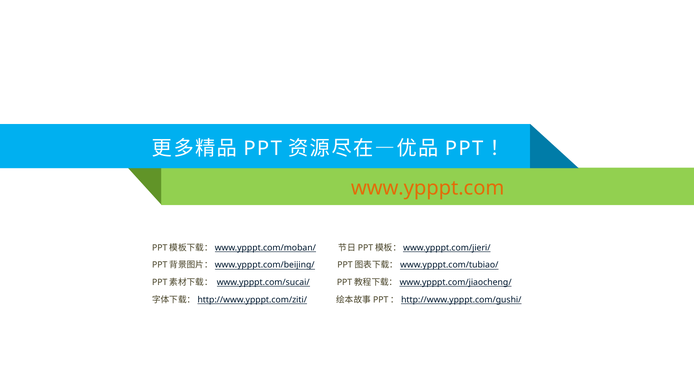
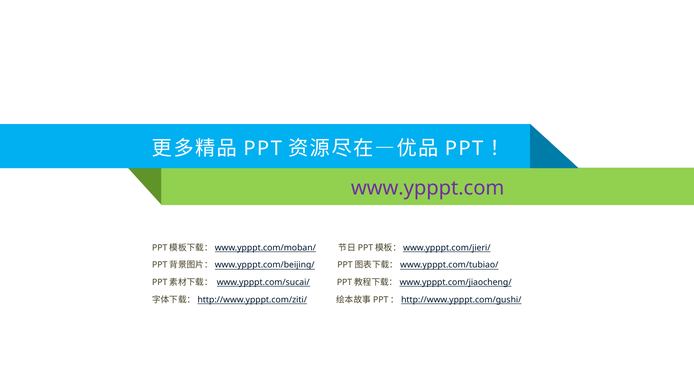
www.ypppt.com colour: orange -> purple (428, 188)
